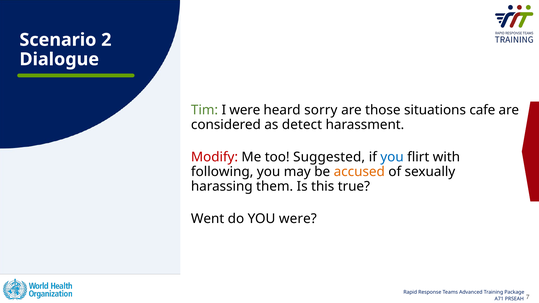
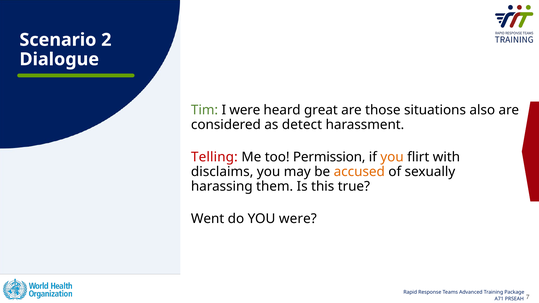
sorry: sorry -> great (321, 110)
cafe: cafe -> also (482, 110)
Modify: Modify -> Telling (214, 157)
Suggested: Suggested -> Permission (329, 157)
you colour: blue -> orange (392, 157)
following: following -> disclaims (222, 172)
